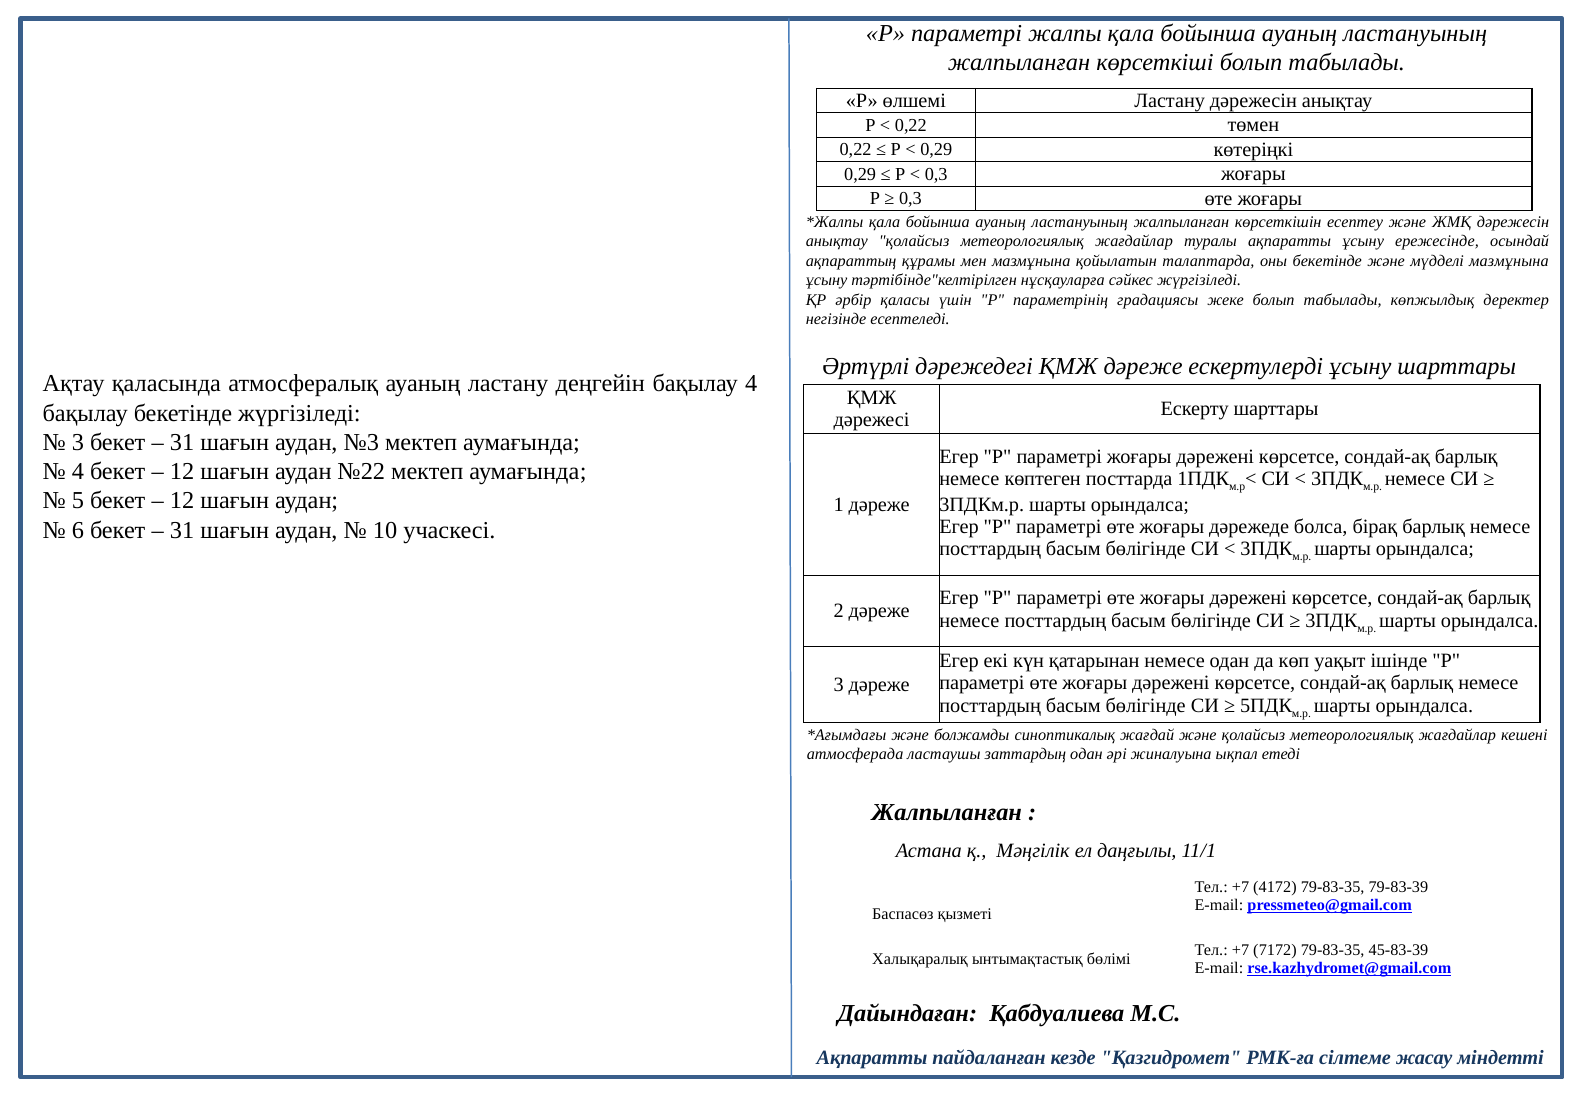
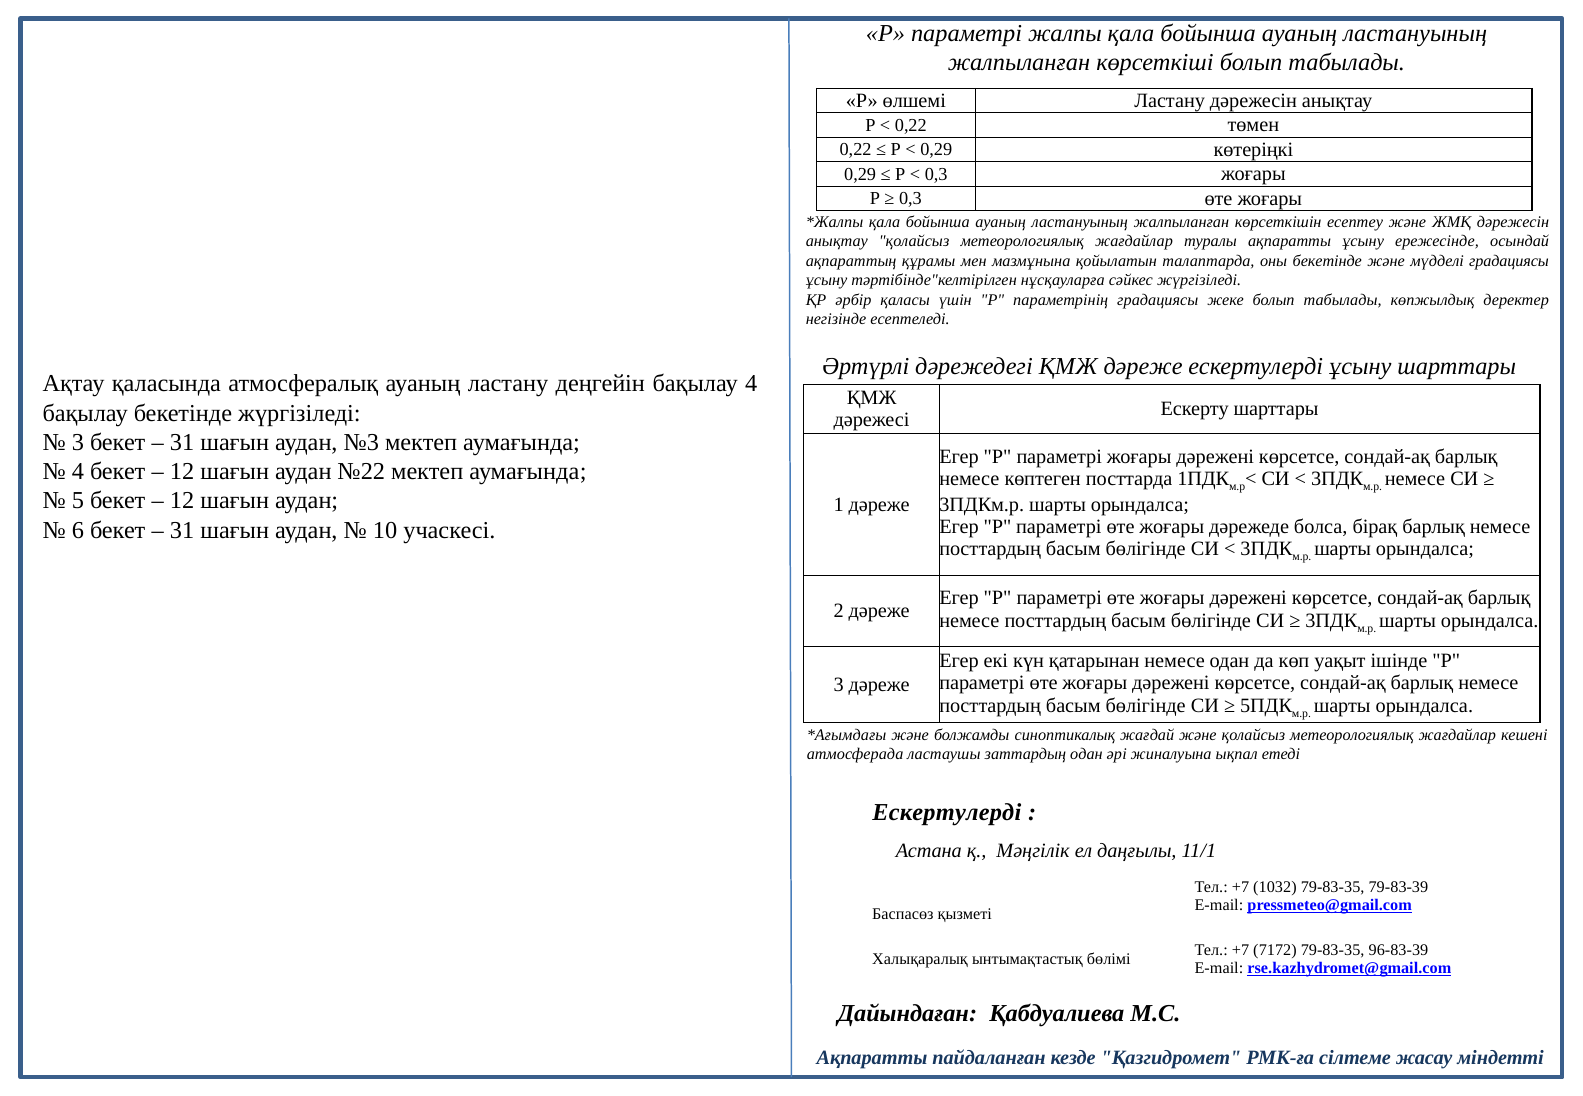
мүдделі мазмұнына: мазмұнына -> градациясы (1509, 261)
Жалпыланған: Жалпыланған -> Ескертулерді (947, 812)
4172: 4172 -> 1032 (1275, 887)
45-83-39: 45-83-39 -> 96-83-39 (1398, 950)
